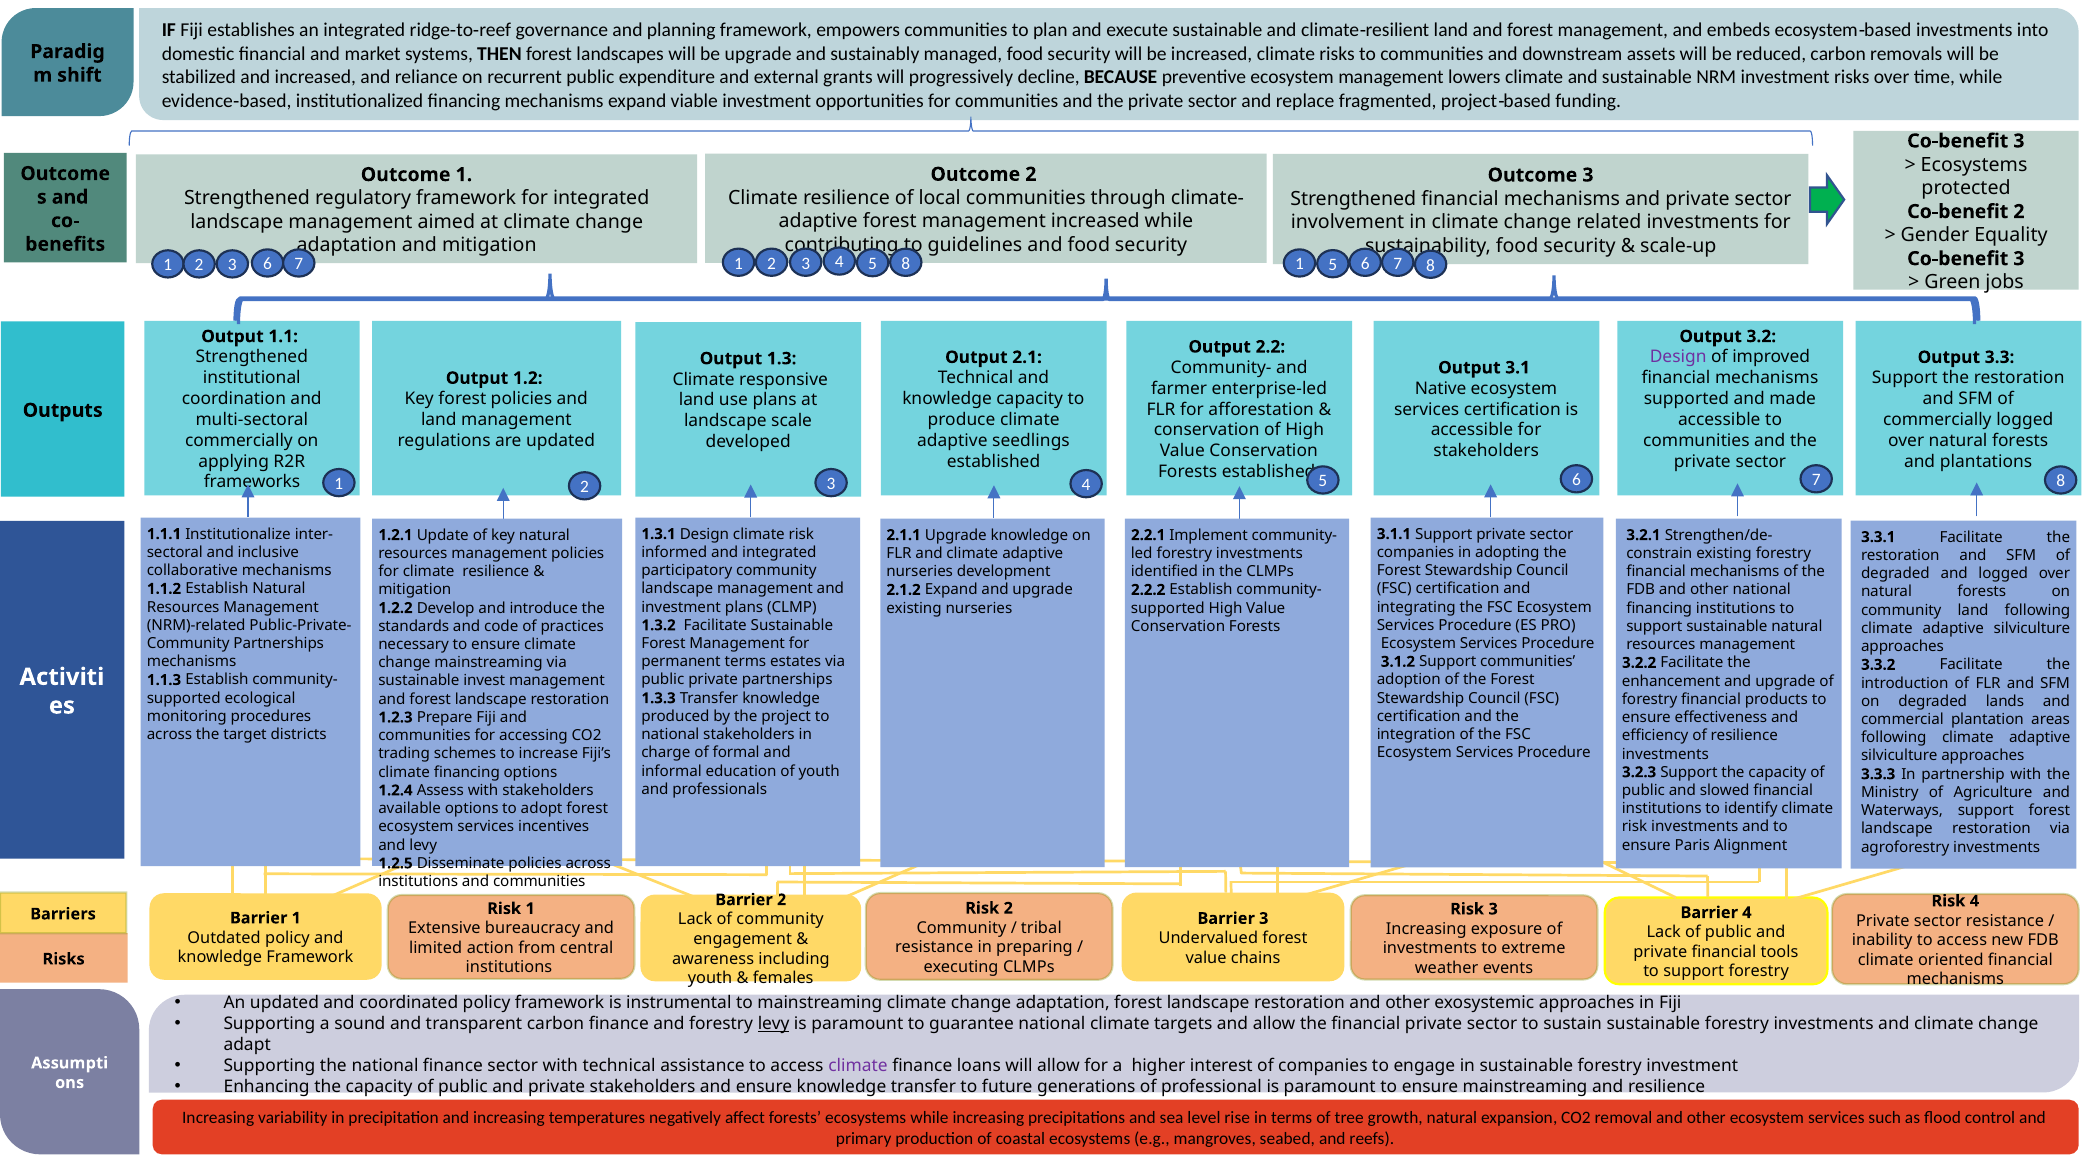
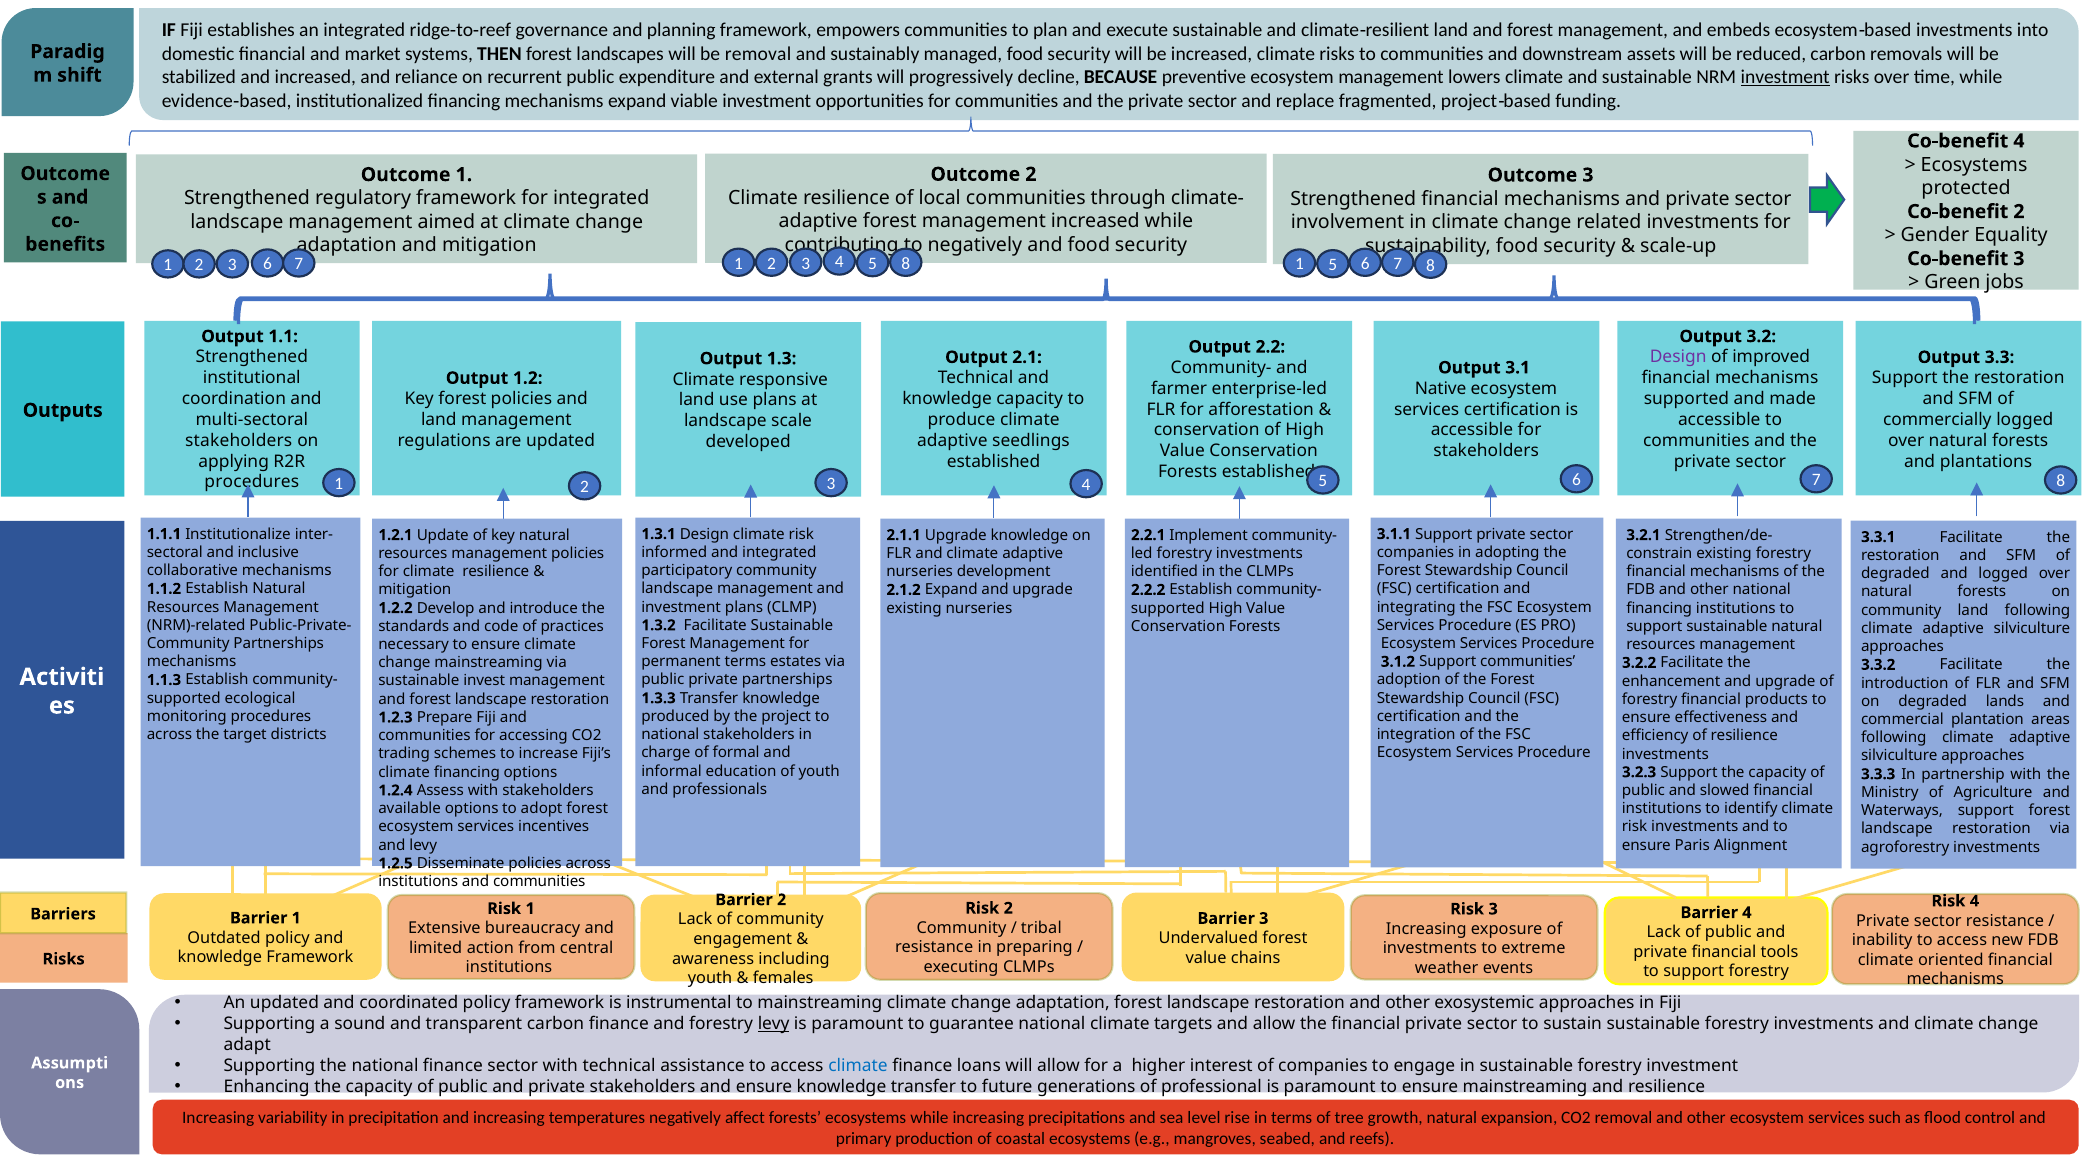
be upgrade: upgrade -> removal (758, 54)
investment underline: none -> present (1785, 77)
3: 3 -> 4 (2019, 141)
guidelines: guidelines -> negatively (975, 245)
commercially: commercially -> stakeholders (239, 441)
frameworks: frameworks -> procedures (252, 482)
climate colour: purple -> blue (858, 1066)
